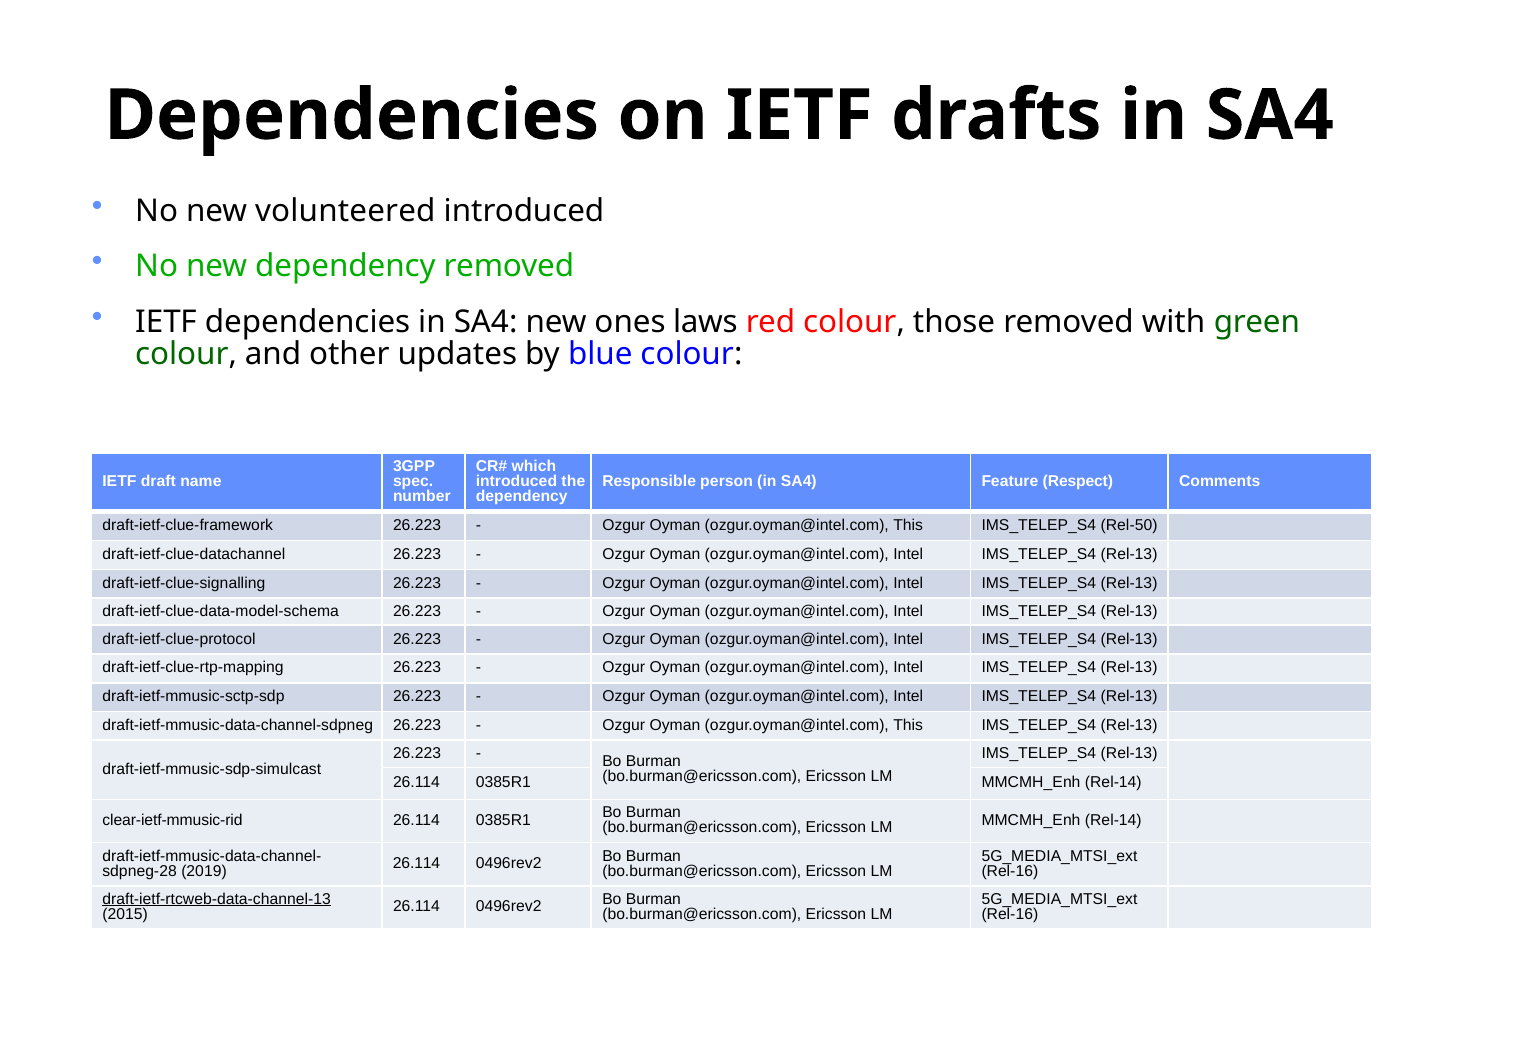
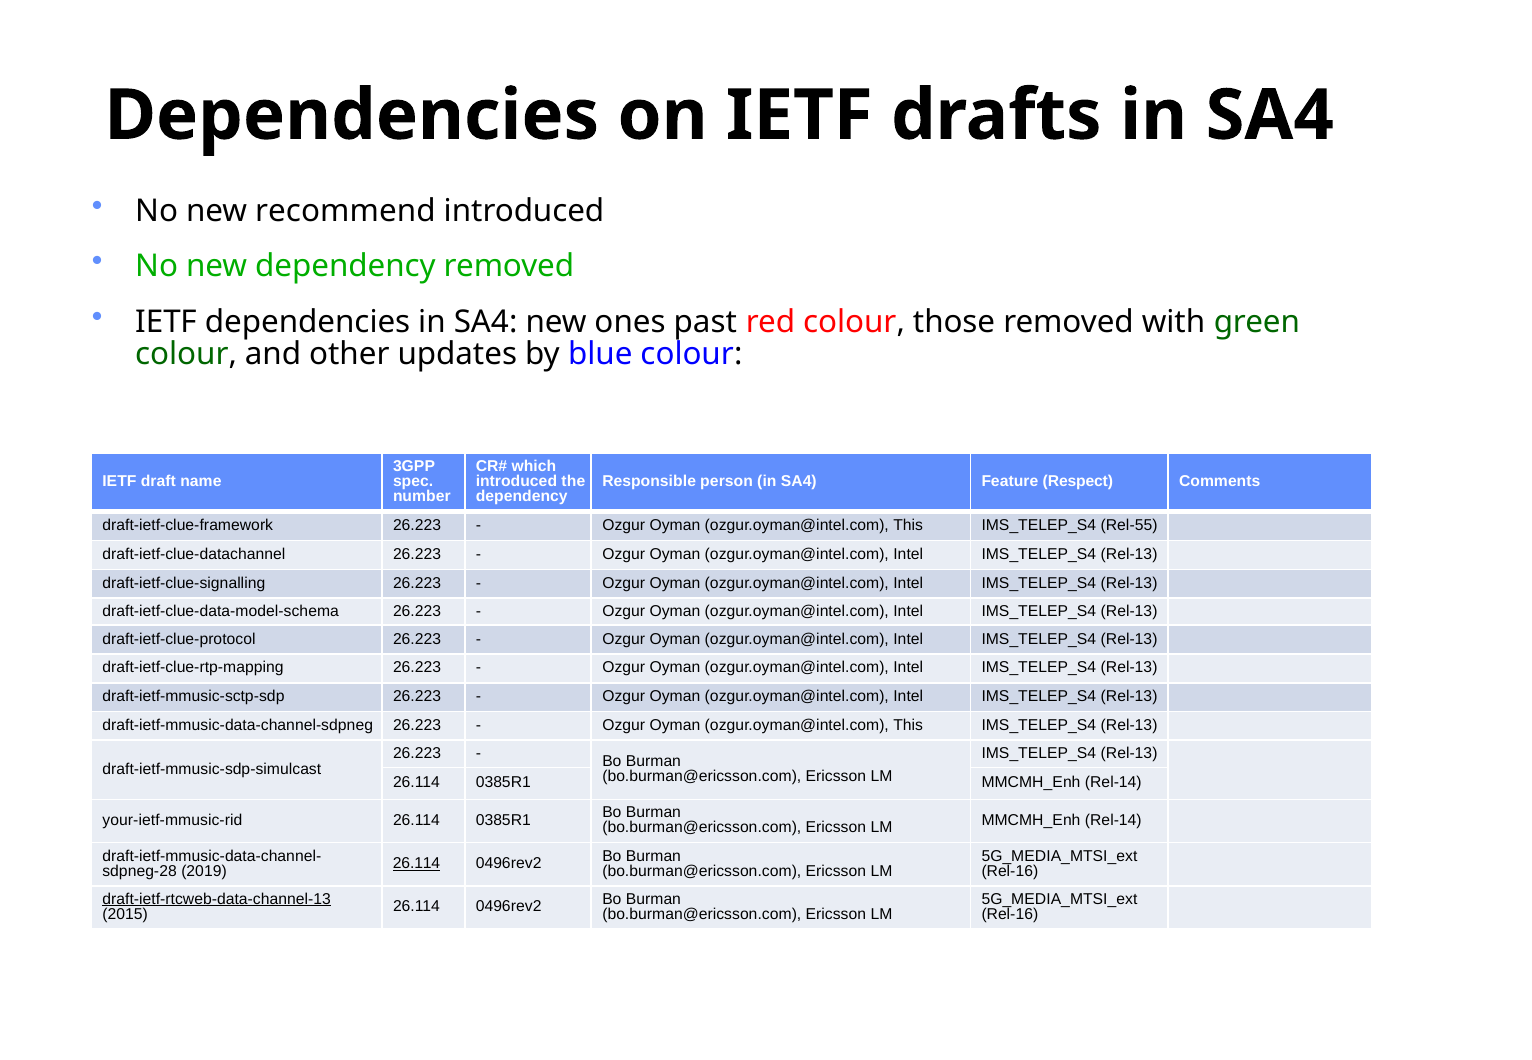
volunteered: volunteered -> recommend (345, 211)
laws: laws -> past (705, 322)
Rel-50: Rel-50 -> Rel-55 (1129, 526)
clear-ietf-mmusic-rid: clear-ietf-mmusic-rid -> your-ietf-mmusic-rid (172, 821)
26.114 underline: none -> present (417, 864)
